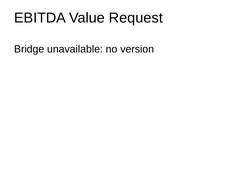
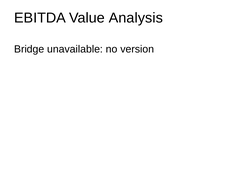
Request: Request -> Analysis (136, 18)
